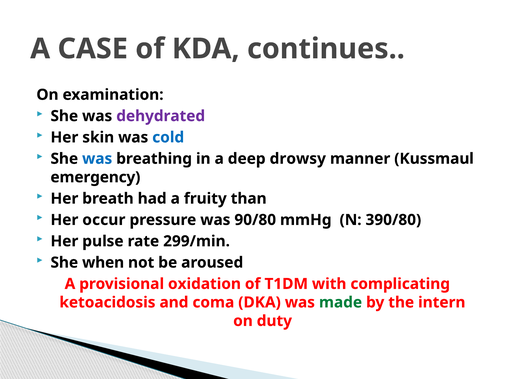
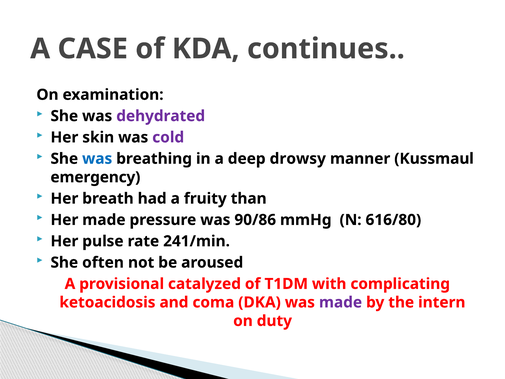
cold colour: blue -> purple (168, 137)
Her occur: occur -> made (104, 220)
90/80: 90/80 -> 90/86 (255, 220)
390/80: 390/80 -> 616/80 (393, 220)
299/min: 299/min -> 241/min (197, 241)
when: when -> often (103, 262)
oxidation: oxidation -> catalyzed (204, 284)
made colour: green -> purple (341, 302)
